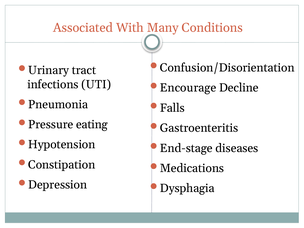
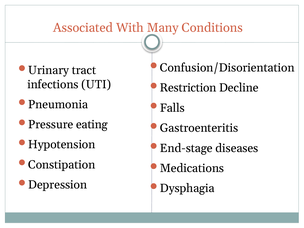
Encourage: Encourage -> Restriction (188, 88)
